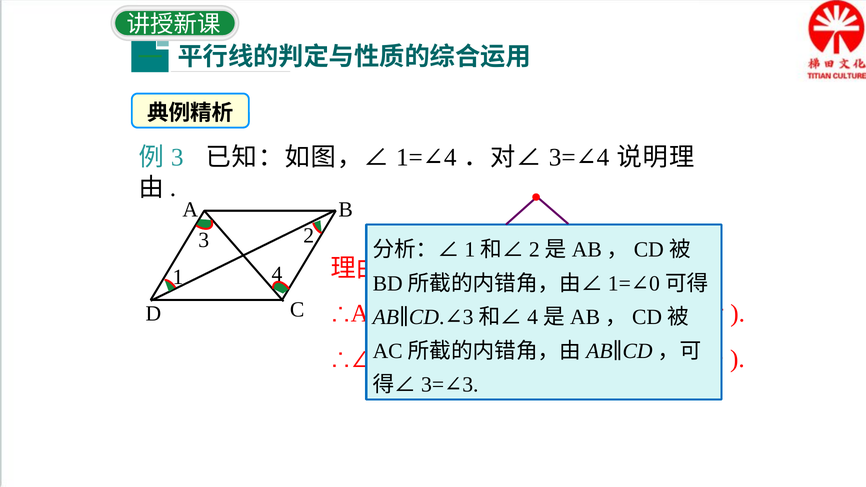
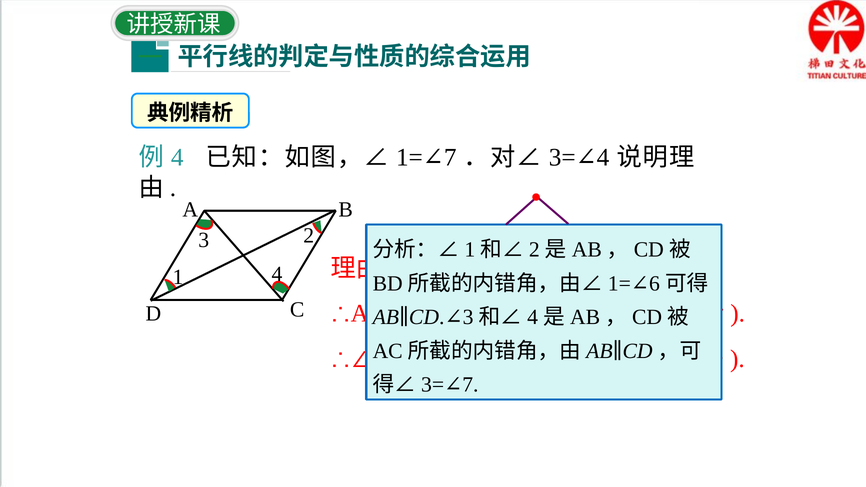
3: 3 -> 4 (177, 158)
4: 4 -> 7 (450, 158)
0: 0 -> 6 (654, 284)
3: 3 -> 7 (470, 385)
